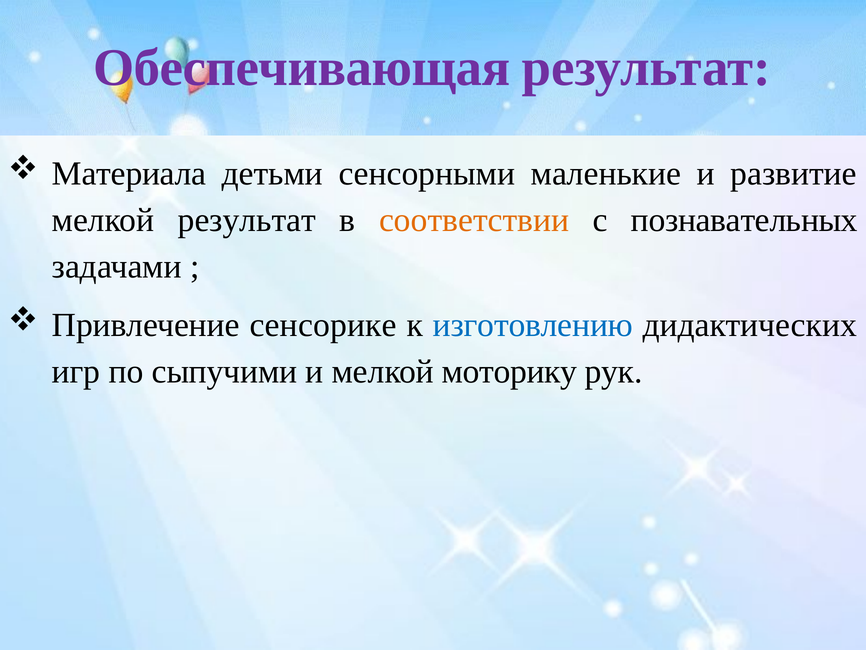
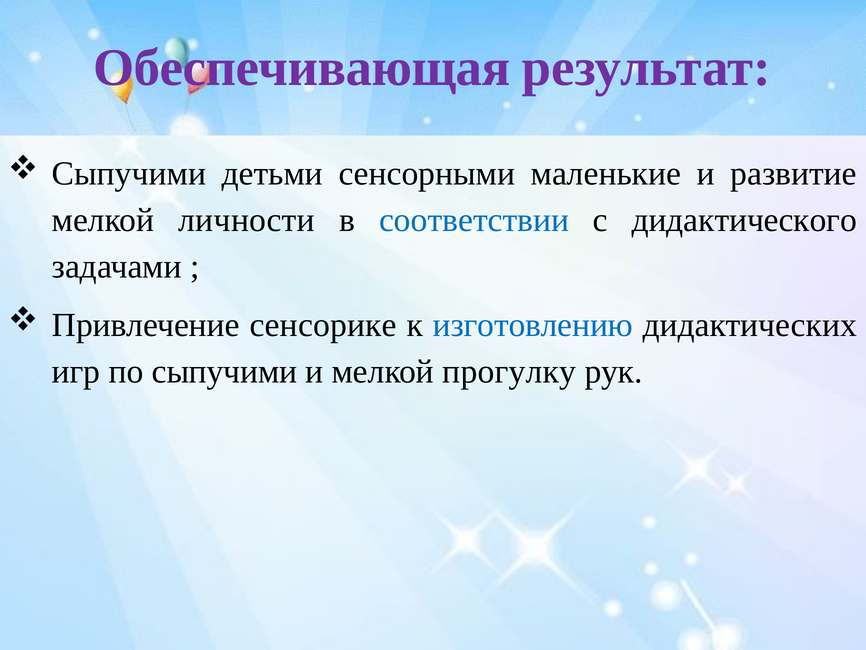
Материала: Материала -> Сыпучими (129, 173)
мелкой результат: результат -> личности (247, 220)
соответствии colour: orange -> blue (474, 220)
познавательных: познавательных -> дидактического (744, 220)
моторику: моторику -> прогулку (509, 371)
